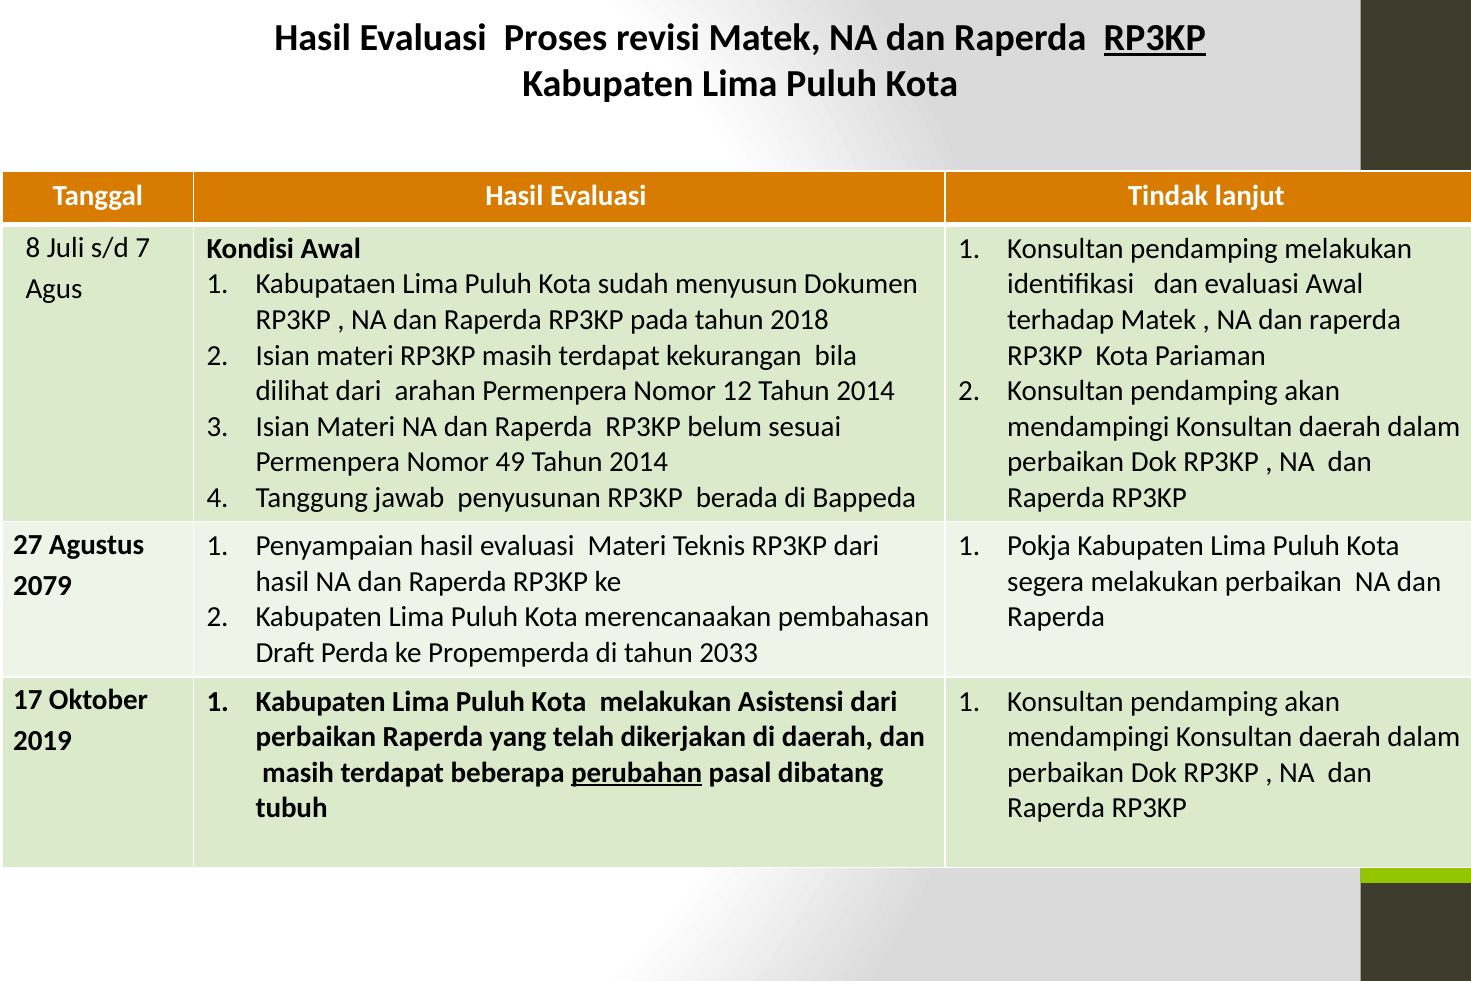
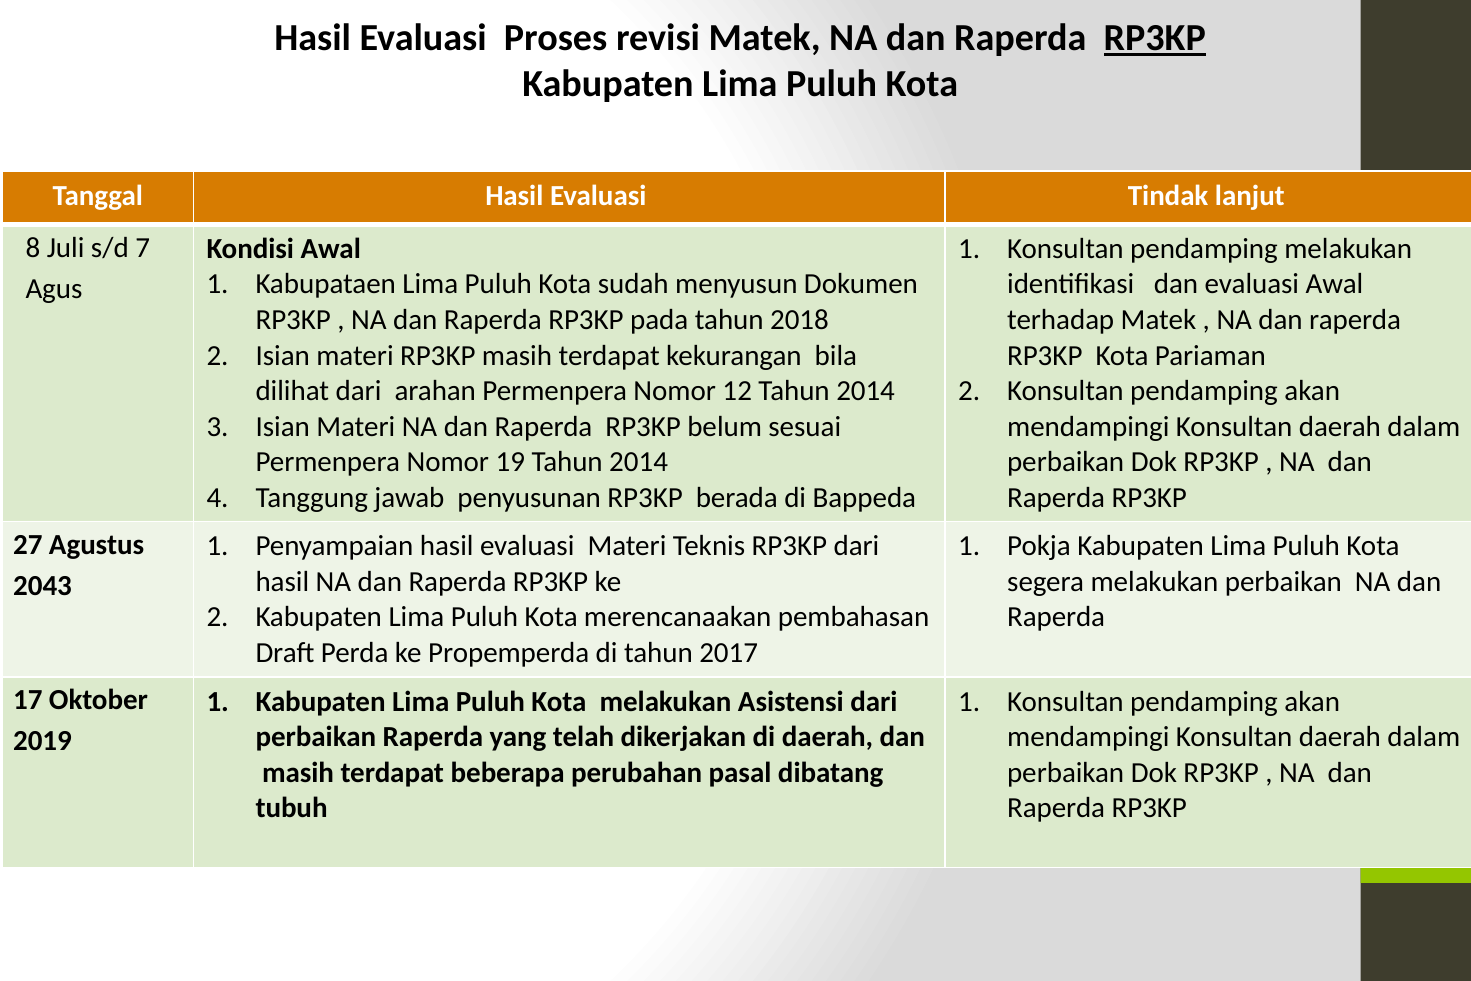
49: 49 -> 19 (510, 462)
2079: 2079 -> 2043 (43, 586)
2033: 2033 -> 2017 (729, 653)
perubahan underline: present -> none (637, 772)
